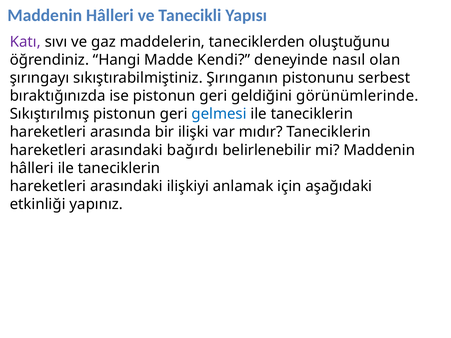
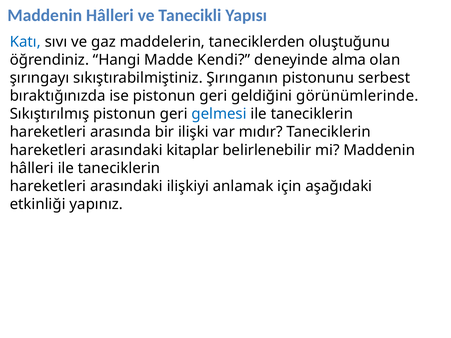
Katı colour: purple -> blue (25, 42)
nasıl: nasıl -> alma (349, 60)
bağırdı: bağırdı -> kitaplar (193, 150)
